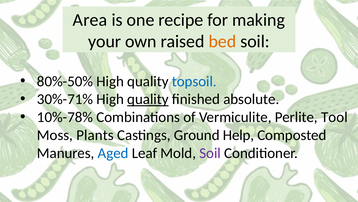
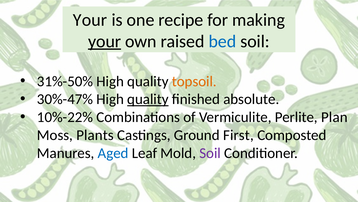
Area: Area -> Your (90, 20)
your underline: none -> present (105, 41)
bed colour: orange -> blue (222, 41)
80%-50%: 80%-50% -> 31%-50% (65, 81)
topsoil colour: blue -> orange (194, 81)
30%-71%: 30%-71% -> 30%-47% (65, 99)
10%-78%: 10%-78% -> 10%-22% (65, 117)
Tool: Tool -> Plan (334, 117)
Help: Help -> First (238, 135)
